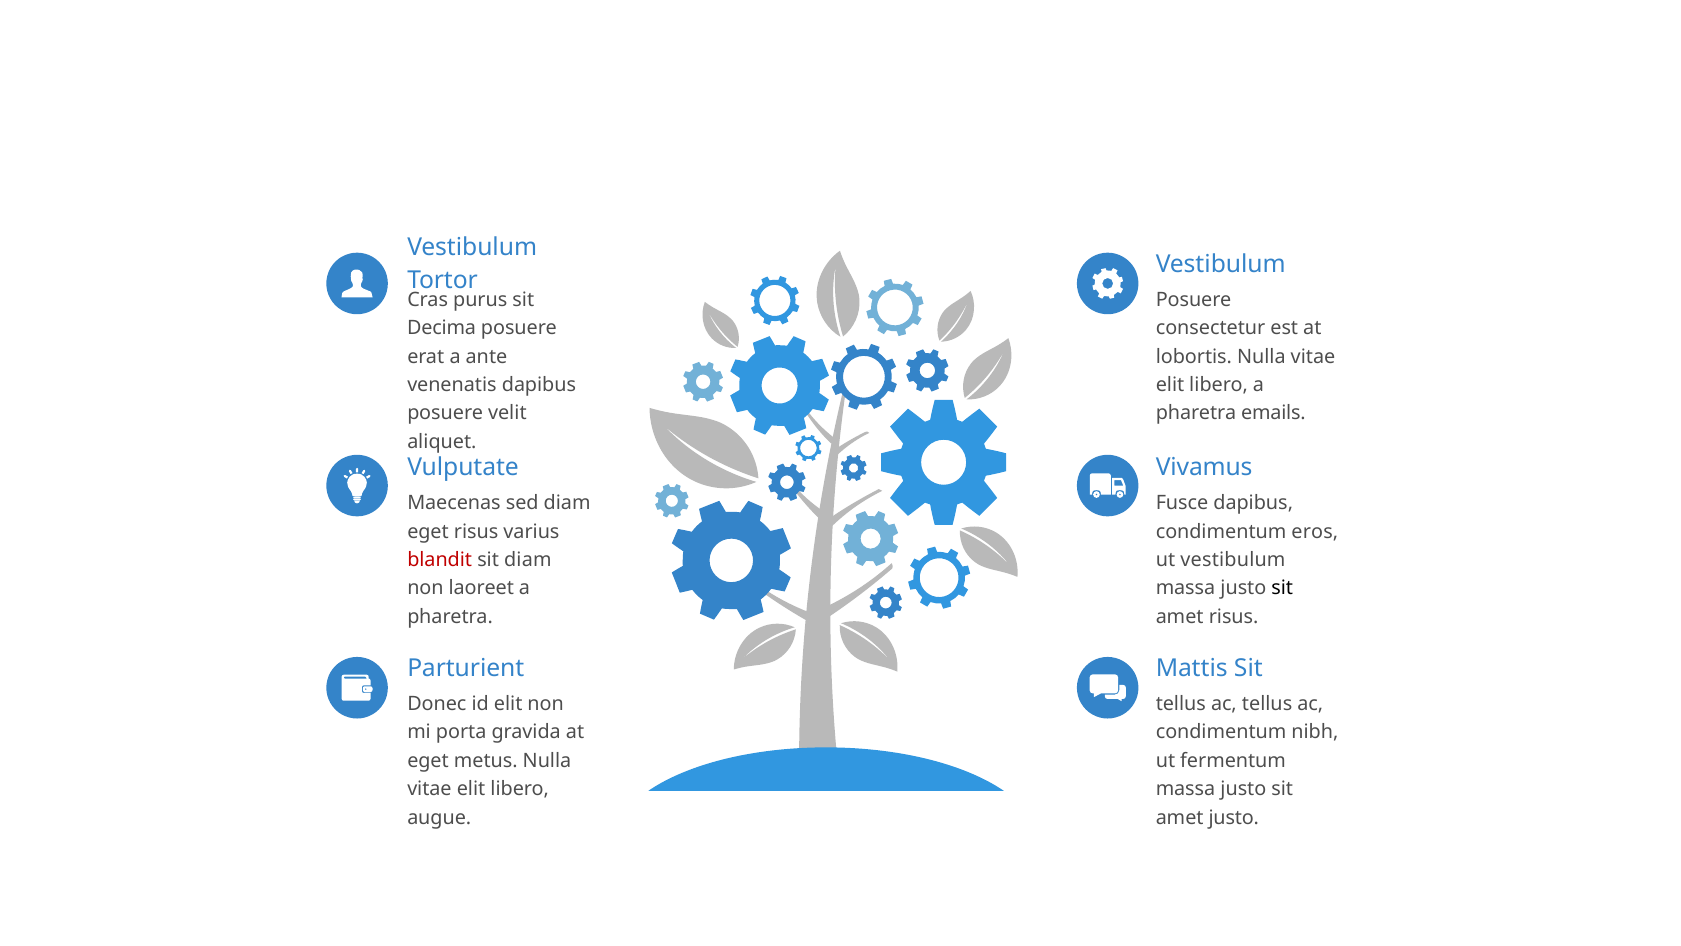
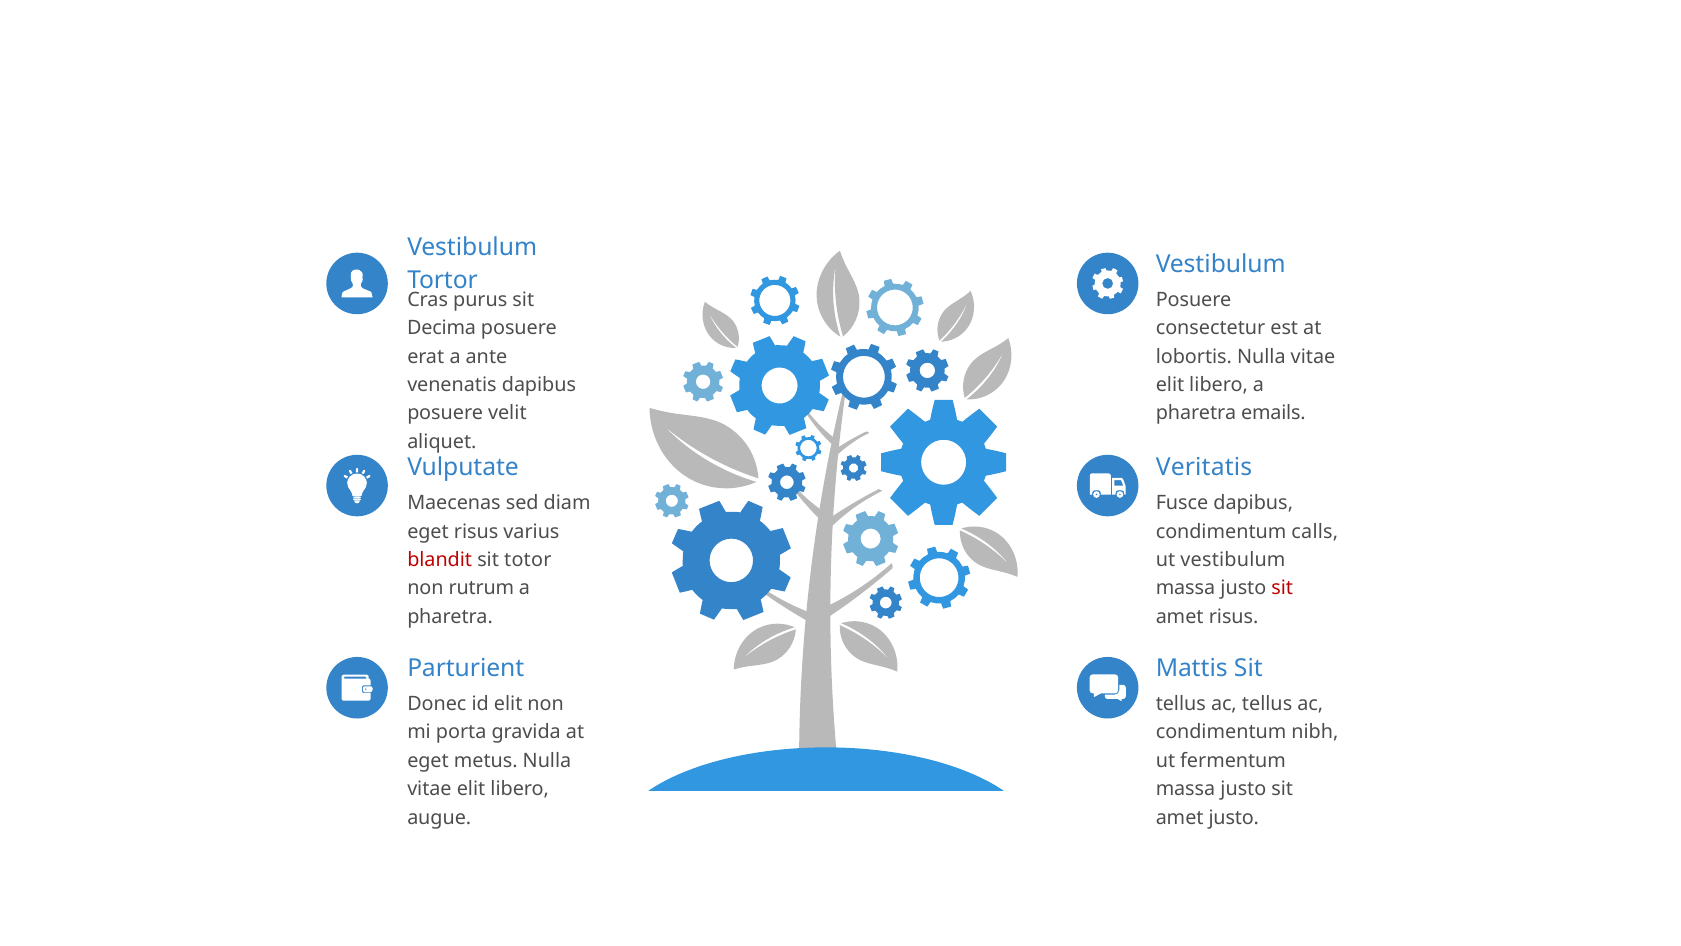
Vivamus: Vivamus -> Veritatis (1204, 467)
eros: eros -> calls (1315, 531)
sit diam: diam -> totor (528, 560)
laoreet: laoreet -> rutrum (481, 588)
sit colour: black -> red (1282, 588)
